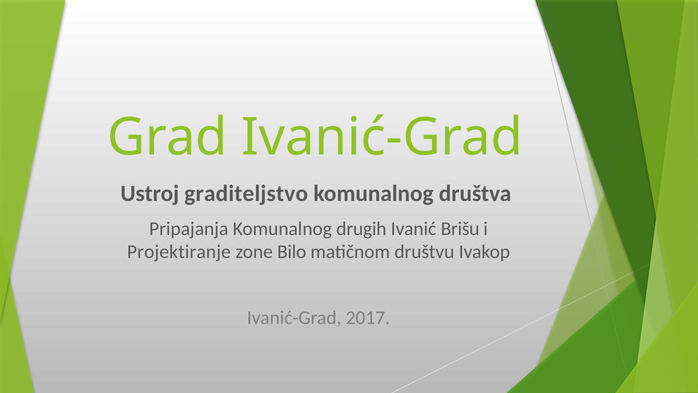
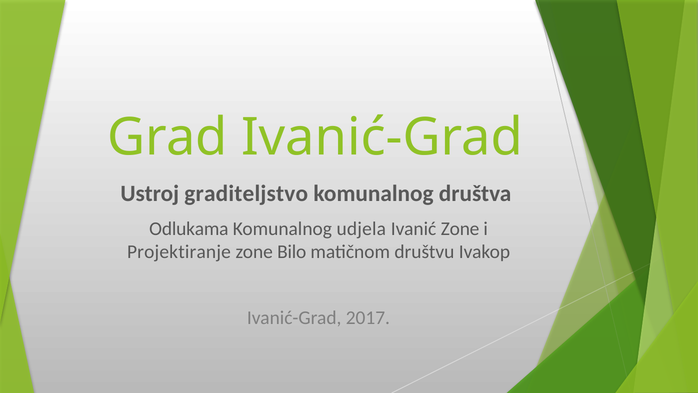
Pripajanja: Pripajanja -> Odlukama (189, 228)
drugih: drugih -> udjela (361, 228)
Ivanić Brišu: Brišu -> Zone (460, 228)
